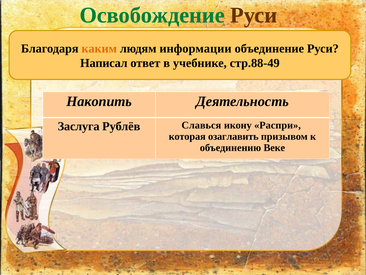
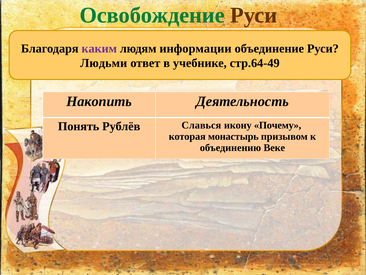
каким colour: orange -> purple (99, 48)
Написал: Написал -> Людьми (104, 63)
стр.88-49: стр.88-49 -> стр.64-49 (255, 63)
Заслуга: Заслуга -> Понять (79, 126)
Распри: Распри -> Почему (278, 125)
озаглавить: озаглавить -> монастырь (233, 136)
